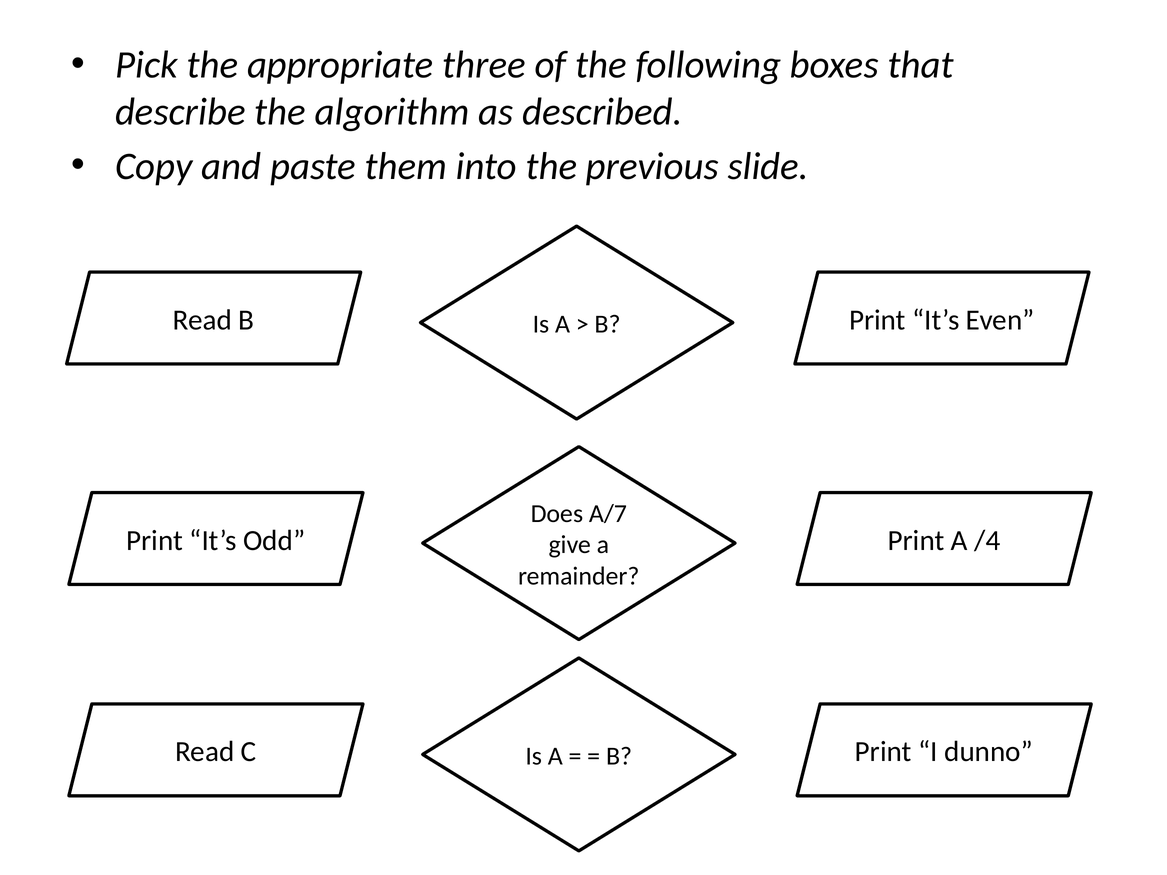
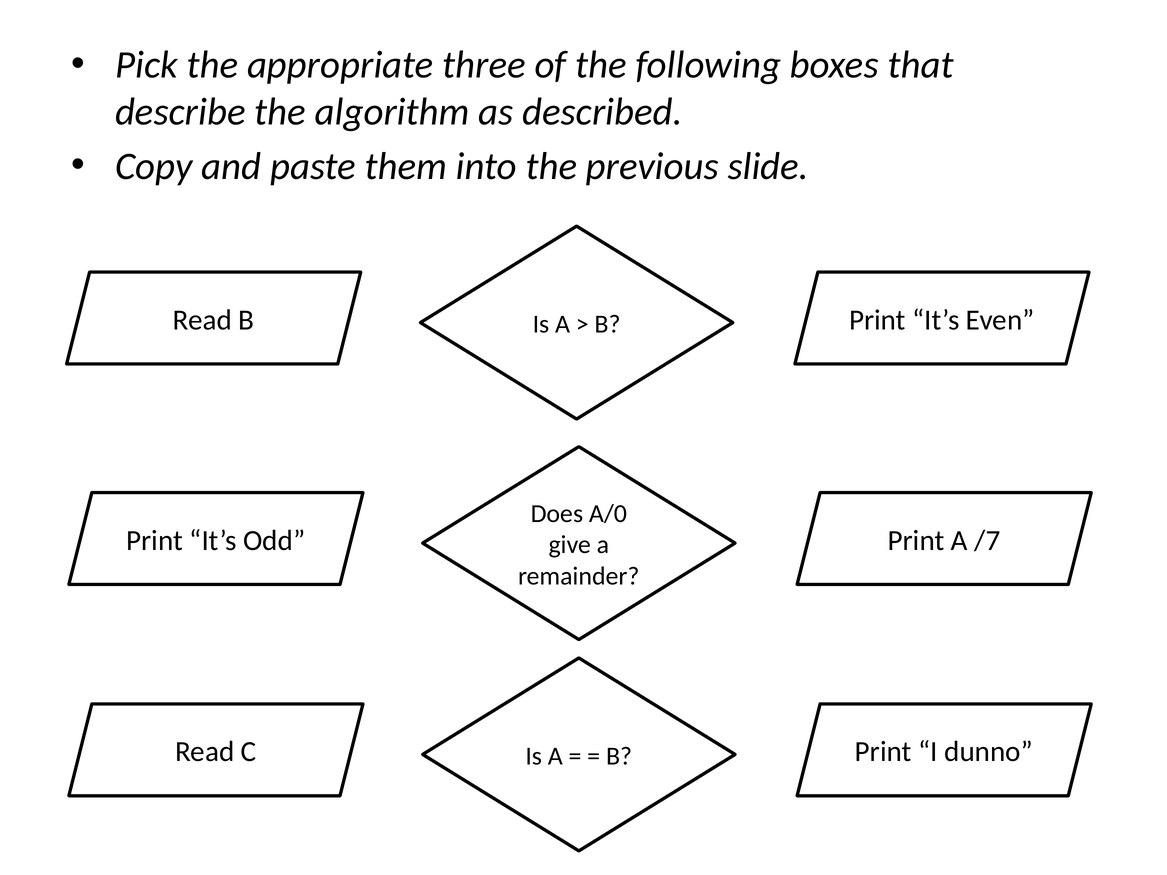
A/7: A/7 -> A/0 (608, 514)
/4: /4 -> /7 (987, 541)
